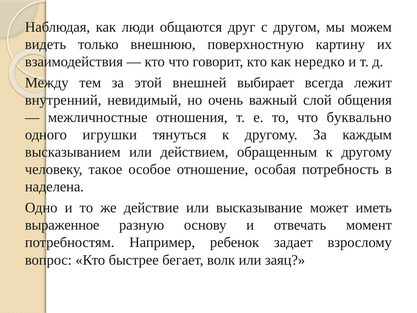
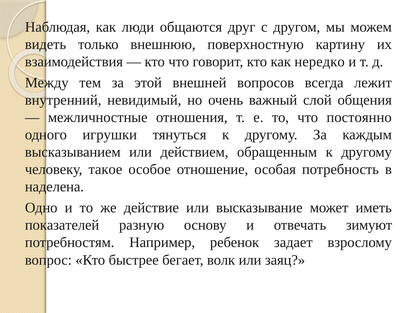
выбирает: выбирает -> вопросов (266, 83)
буквально: буквально -> постоянно (359, 117)
выраженное: выраженное -> показателей (62, 225)
момент: момент -> зимуют (369, 225)
